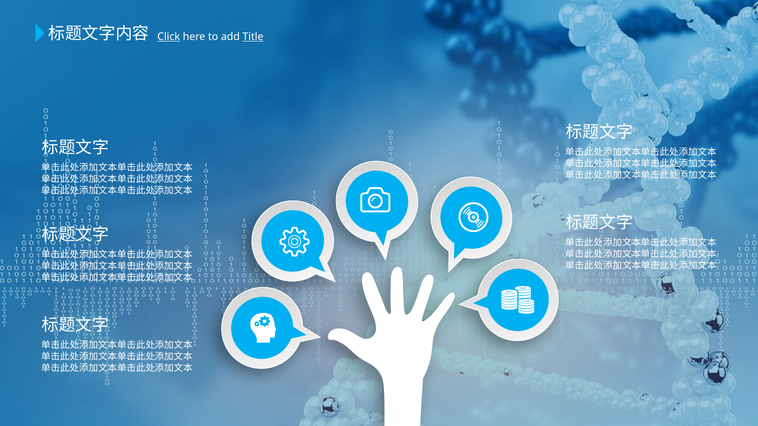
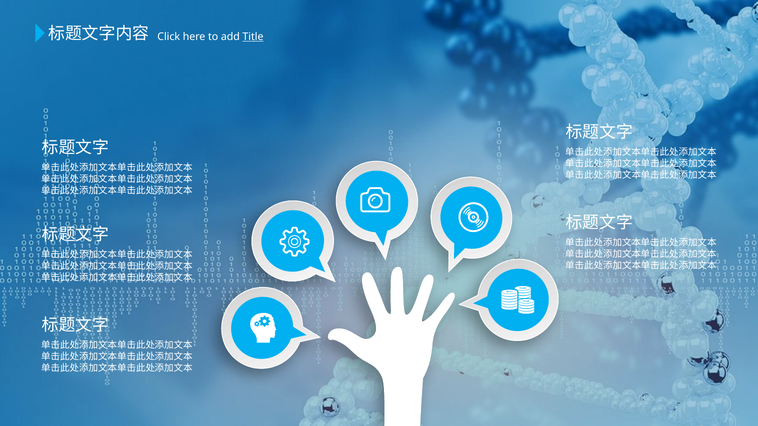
Click underline: present -> none (169, 37)
